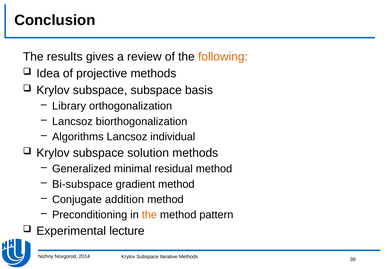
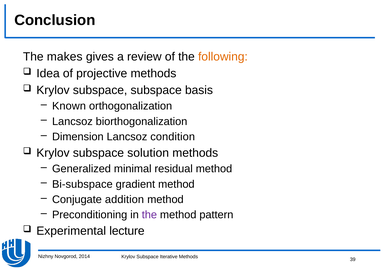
results: results -> makes (65, 57)
Library: Library -> Known (69, 106)
Algorithms: Algorithms -> Dimension (78, 137)
individual: individual -> condition (173, 137)
the colour: orange -> purple (149, 215)
